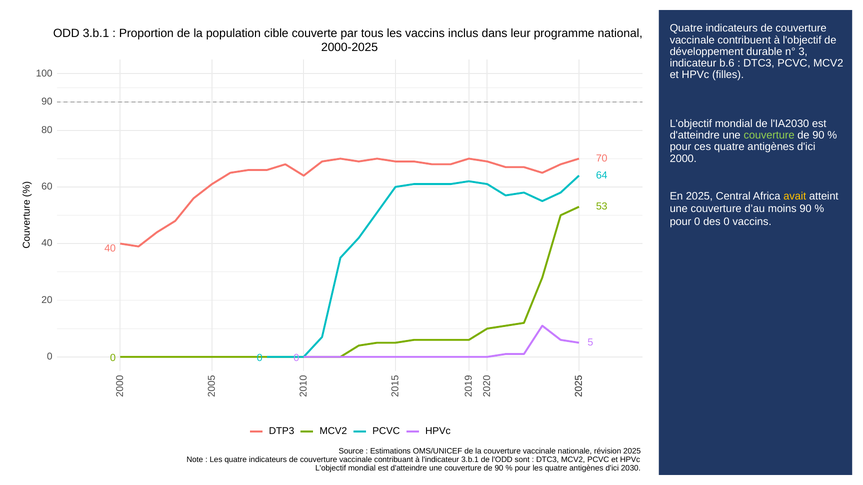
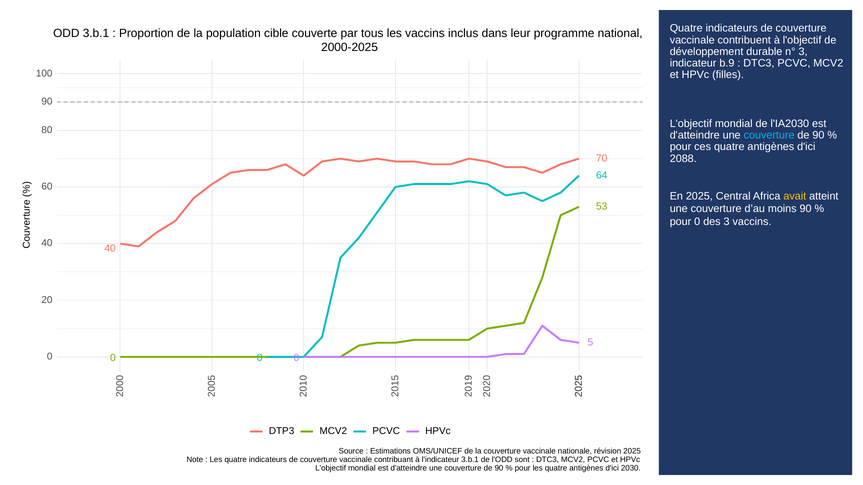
b.6: b.6 -> b.9 (727, 63)
couverture colour: light green -> light blue (769, 135)
2000: 2000 -> 2088 (683, 159)
des 0: 0 -> 3 (727, 222)
